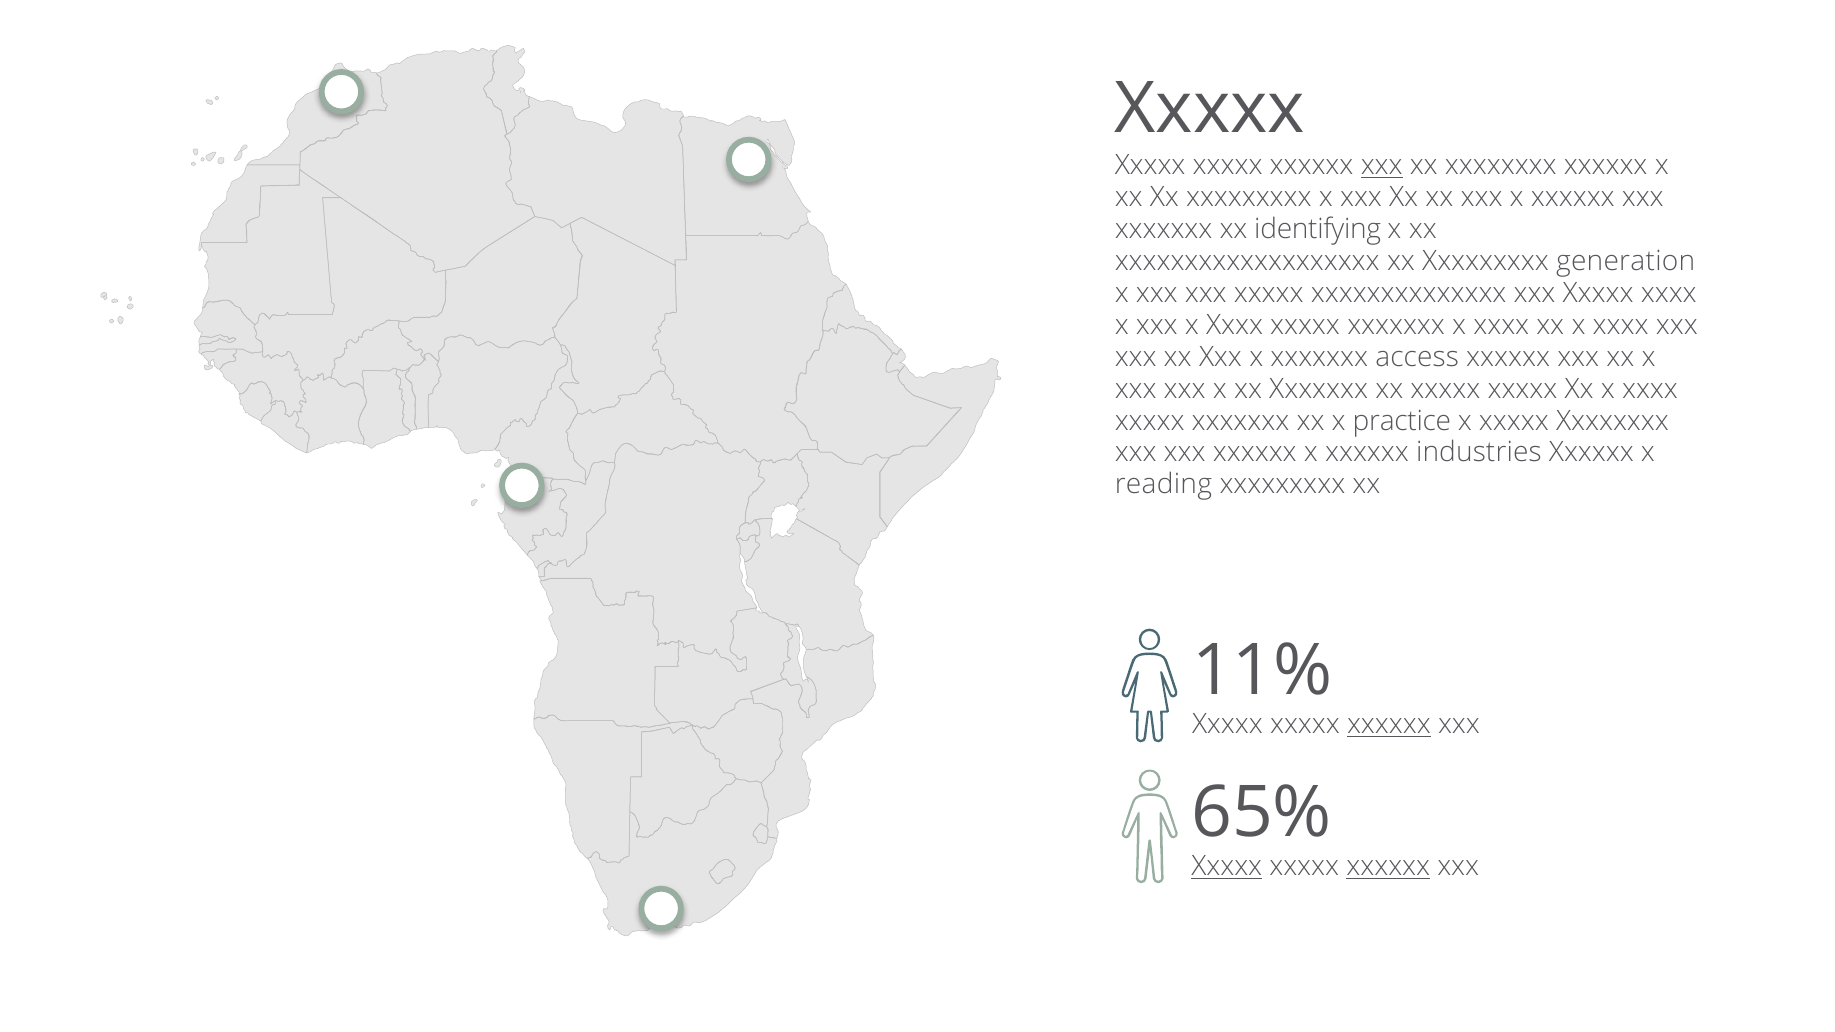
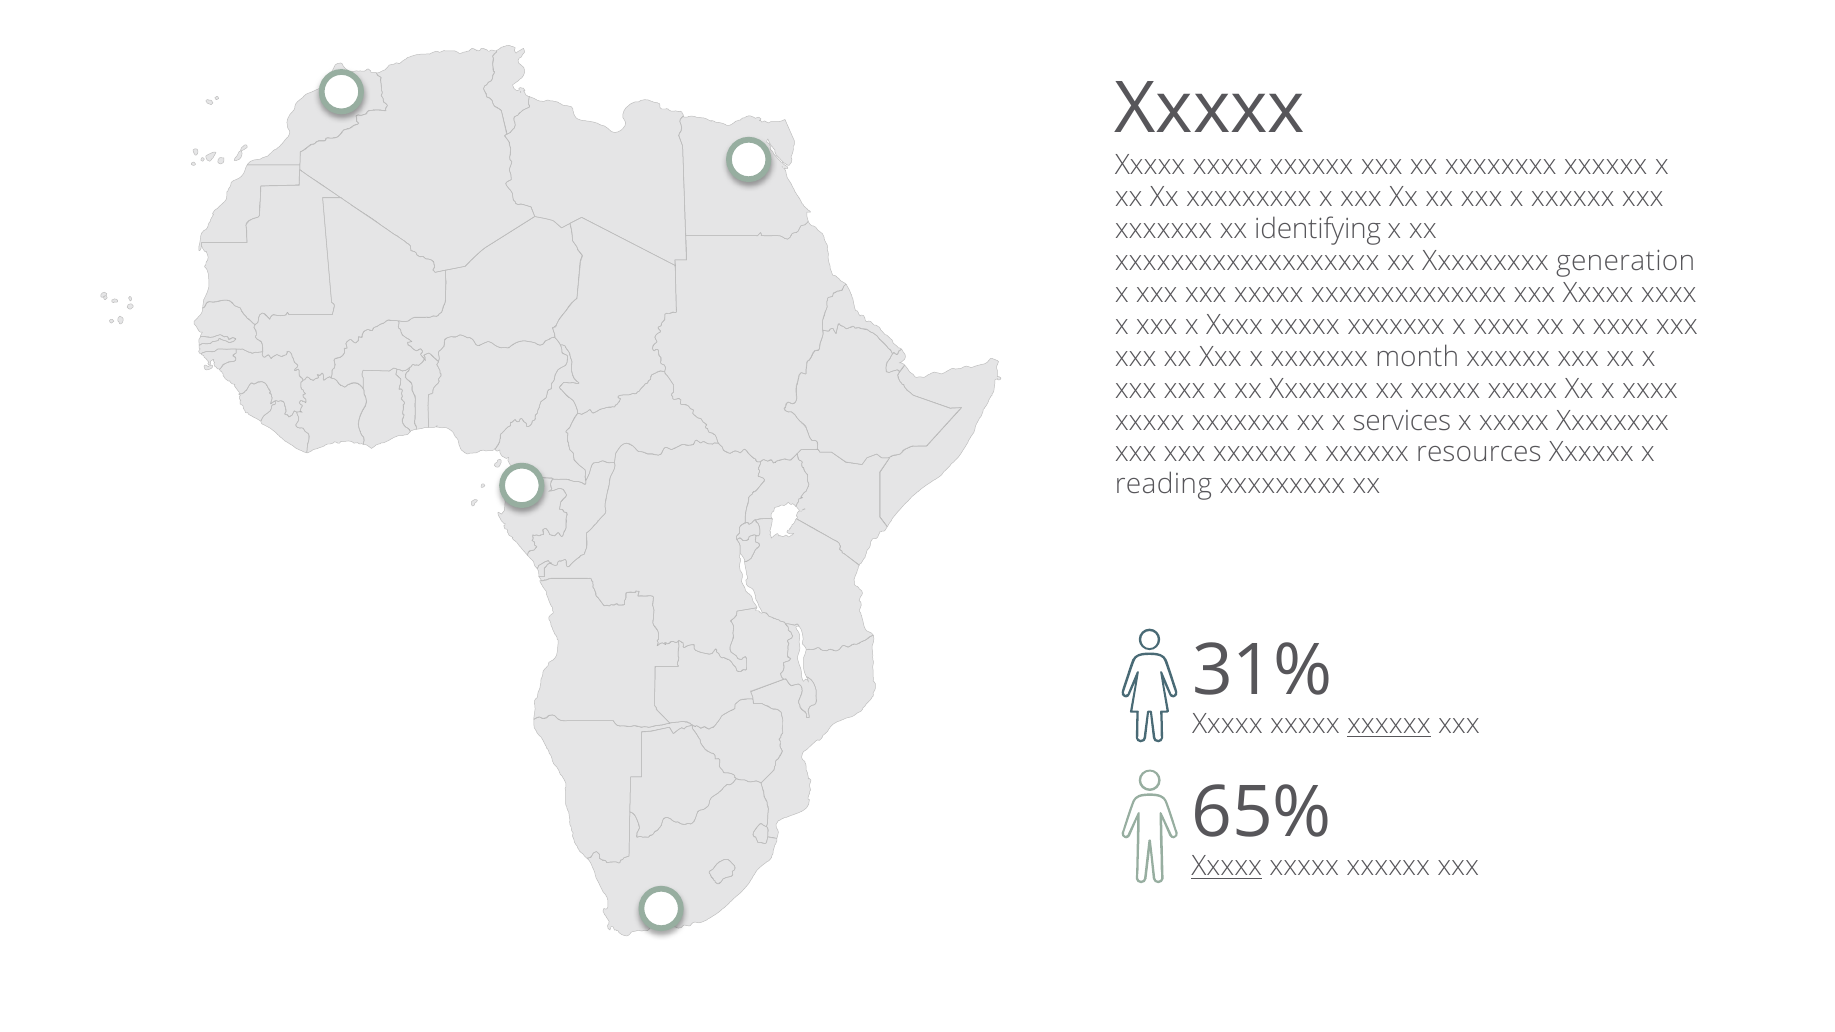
xxx underline: present -> none (1382, 166)
access: access -> month (1417, 357)
practice: practice -> services (1402, 421)
industries: industries -> resources (1479, 453)
11%: 11% -> 31% (1262, 671)
xxxxxx underline: present -> none (1388, 867)
